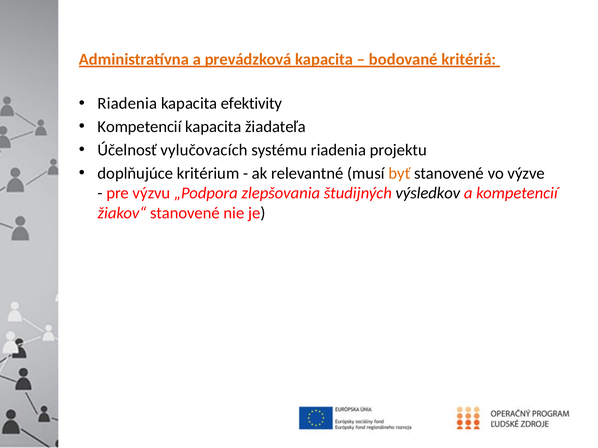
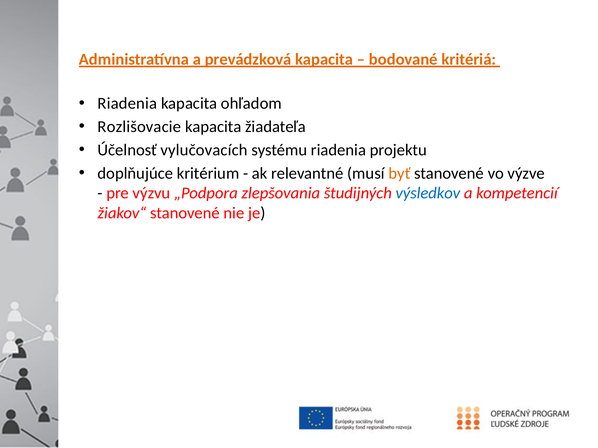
efektivity: efektivity -> ohľadom (251, 104)
Kompetencií: Kompetencií -> Rozlišovacie (139, 127)
výsledkov colour: black -> blue (428, 193)
